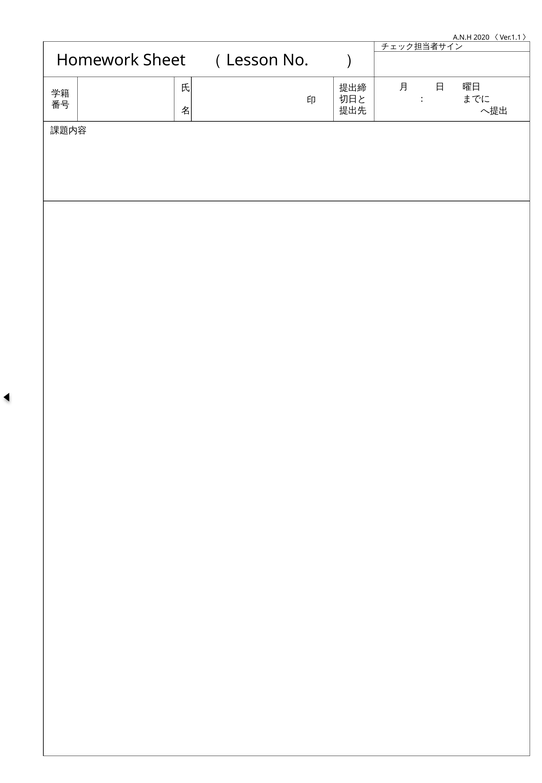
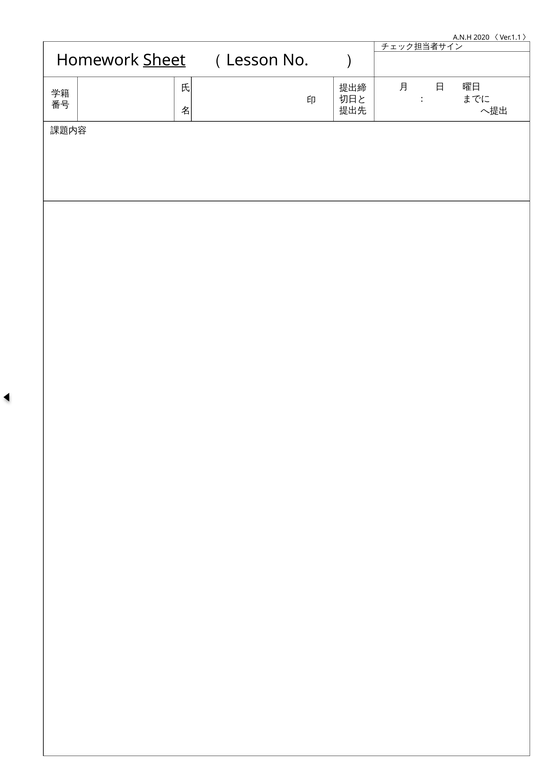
Sheet underline: none -> present (164, 60)
